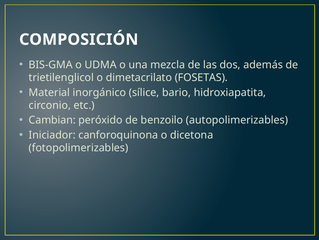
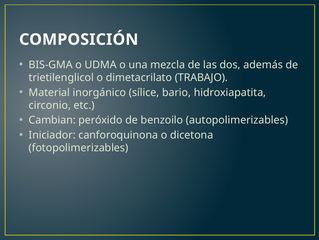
FOSETAS: FOSETAS -> TRABAJO (201, 77)
